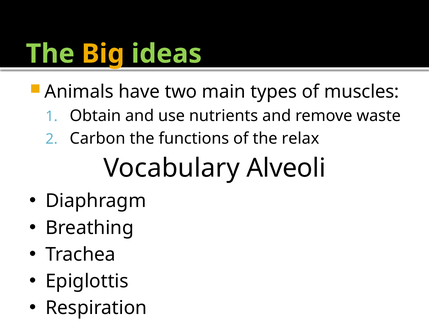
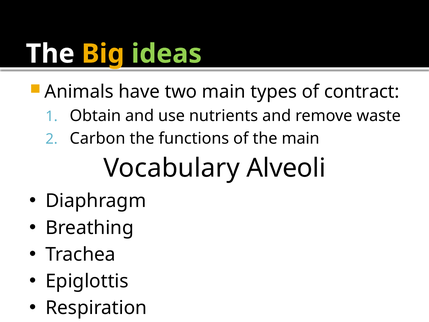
The colour: light green -> white (50, 54)
muscles: muscles -> contract (362, 92)
the relax: relax -> main (301, 138)
